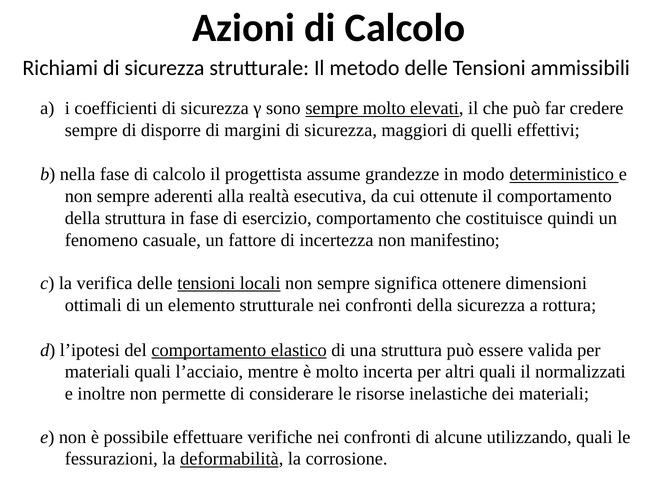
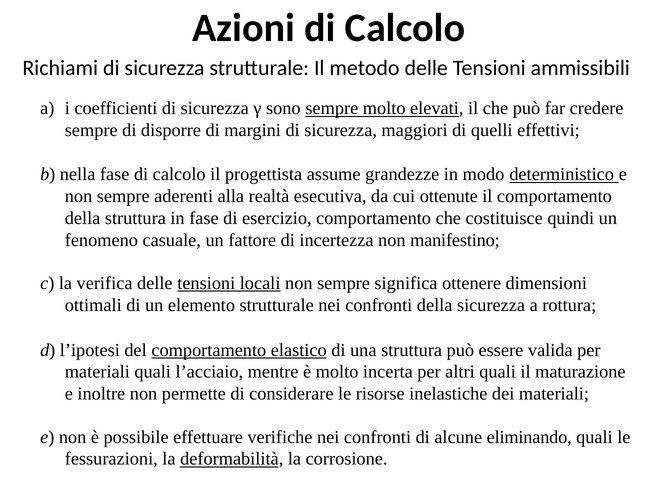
normalizzati: normalizzati -> maturazione (580, 372)
utilizzando: utilizzando -> eliminando (529, 437)
